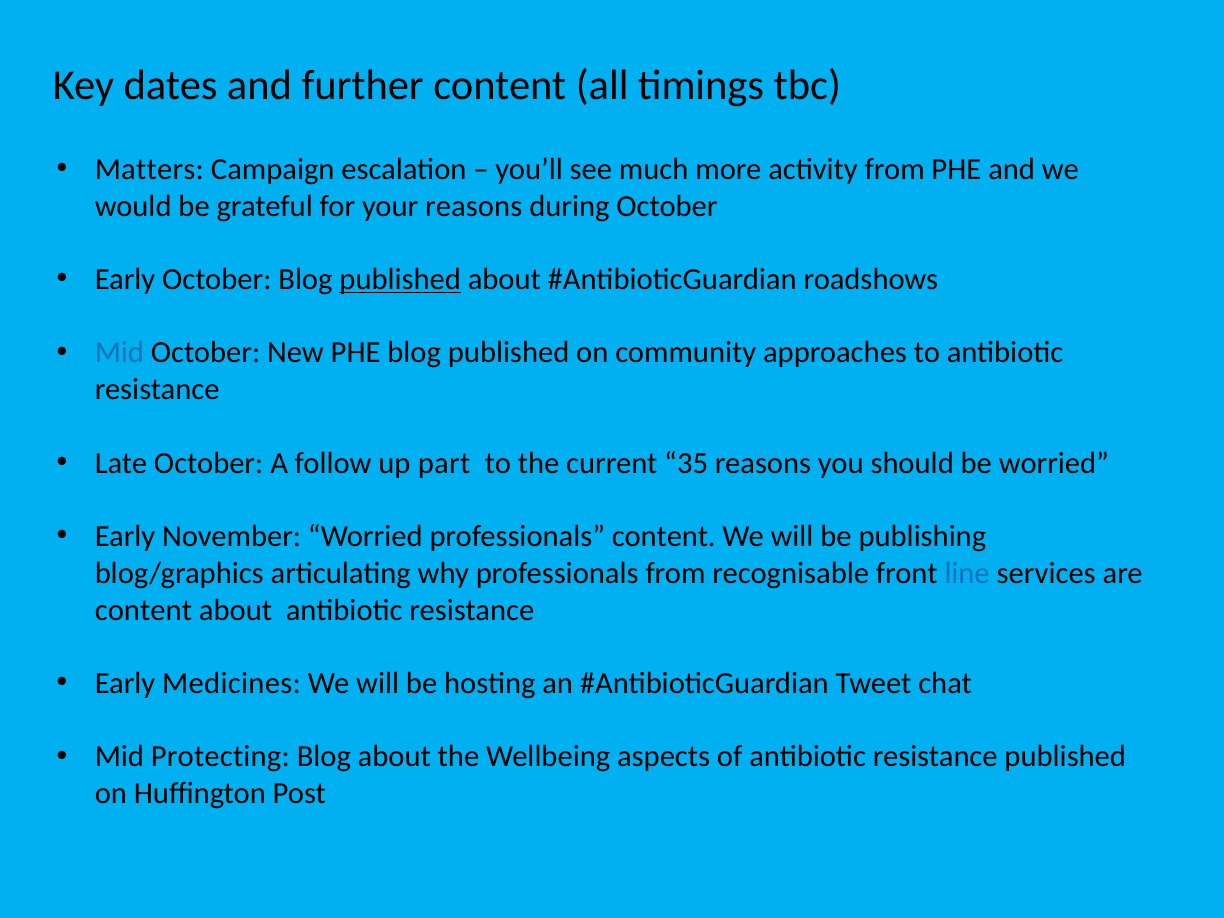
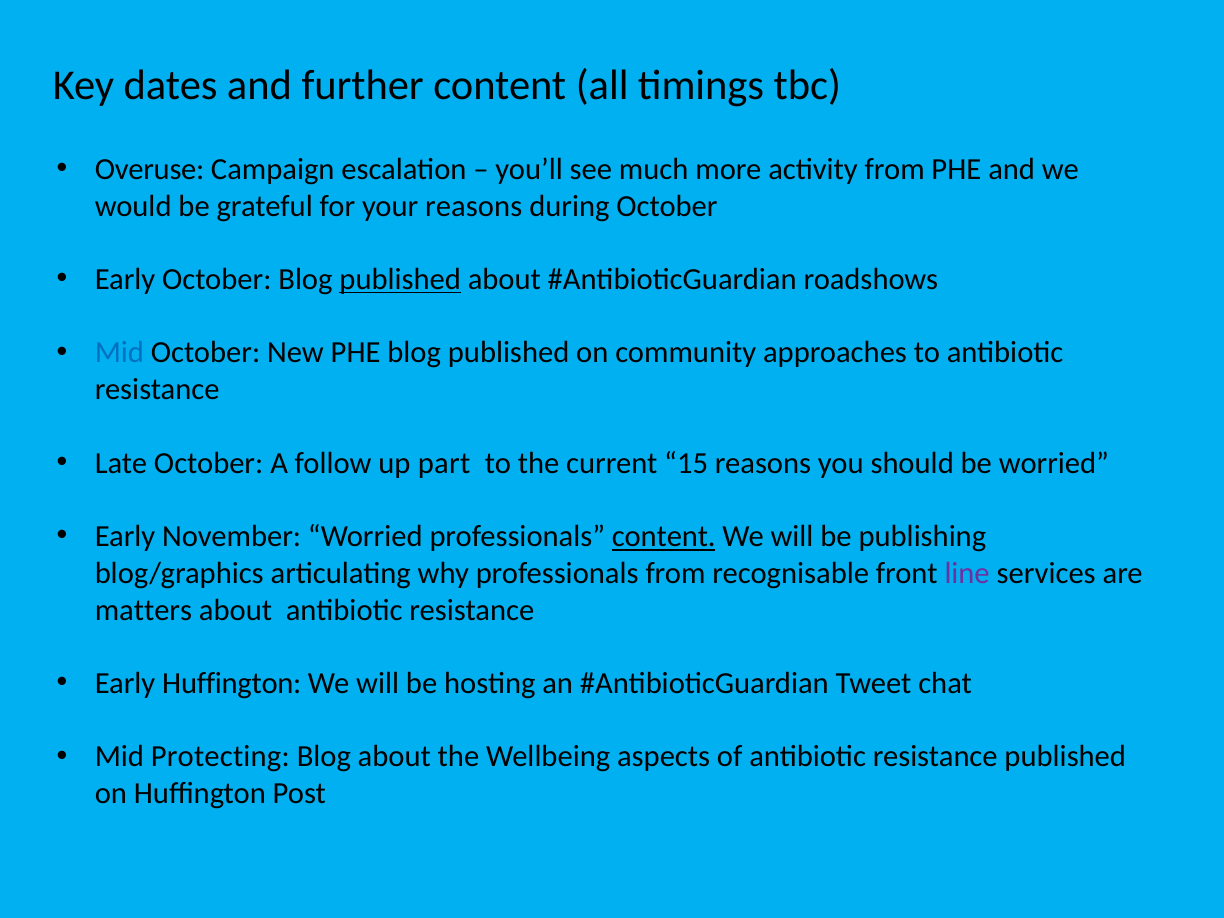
Matters: Matters -> Overuse (150, 169)
35: 35 -> 15 (686, 463)
content underline: none -> present (664, 536)
line colour: blue -> purple (967, 573)
content: content -> matters (143, 610)
Early Medicines: Medicines -> Huffington (232, 683)
